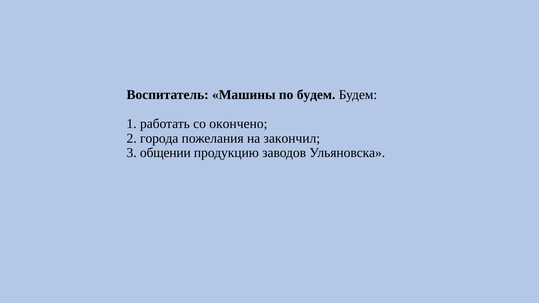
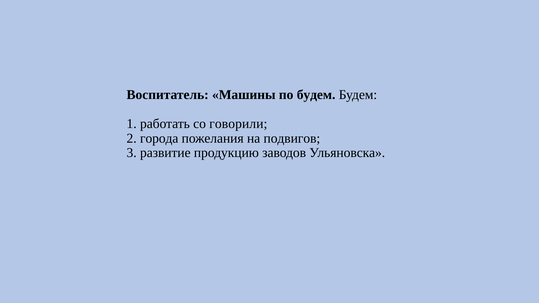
окончено: окончено -> говорили (238, 124)
закончил: закончил -> подвигов (292, 138)
общении: общении -> развитие (165, 153)
